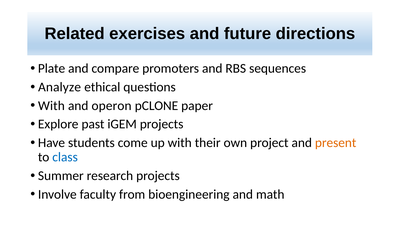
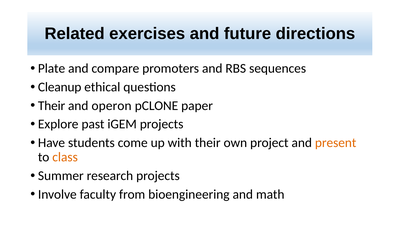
Analyze: Analyze -> Cleanup (60, 87)
With: With -> Their (52, 106)
class colour: blue -> orange (65, 157)
